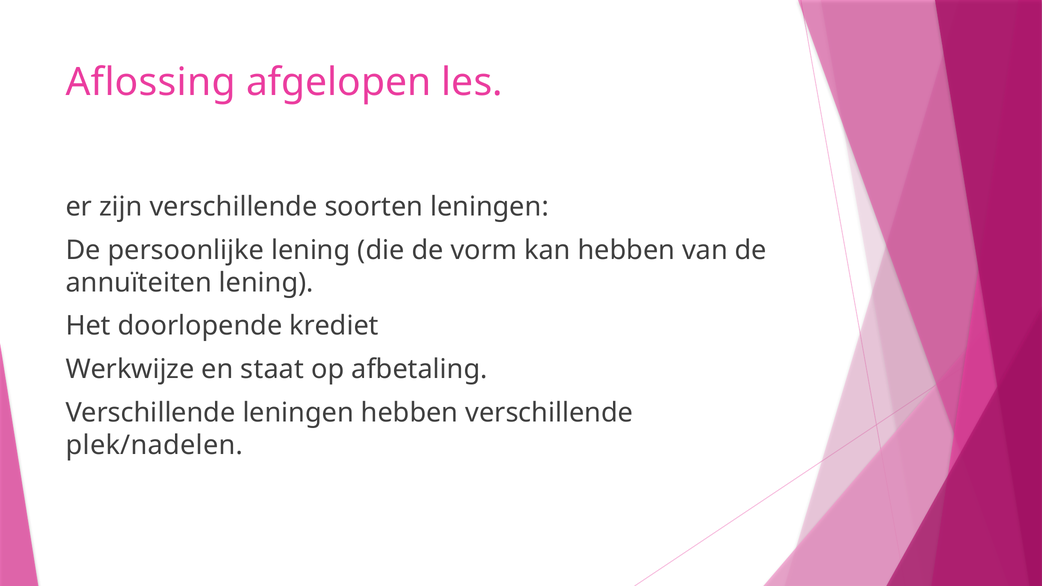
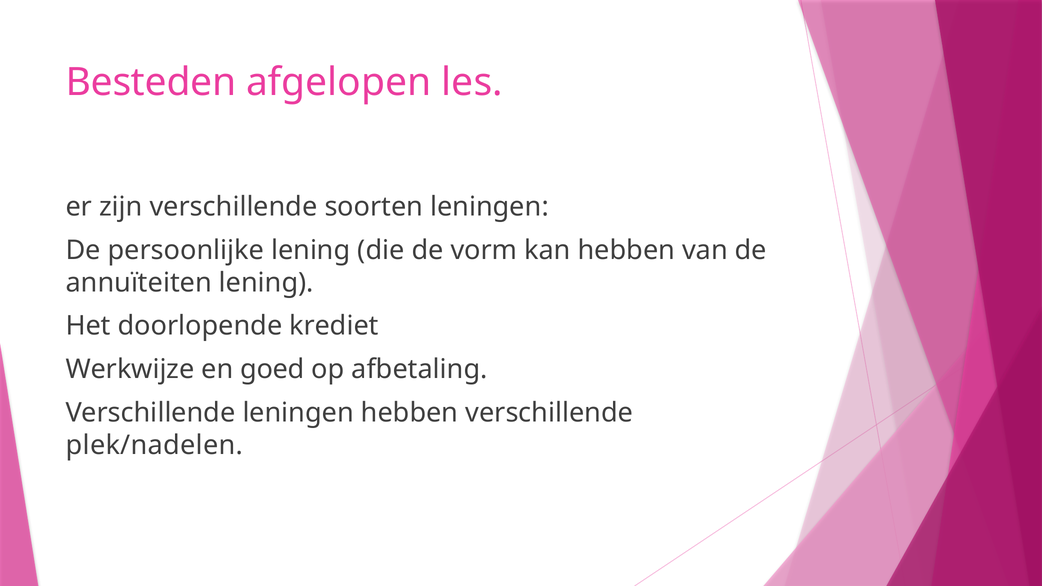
Aflossing: Aflossing -> Besteden (151, 82)
staat: staat -> goed (272, 369)
